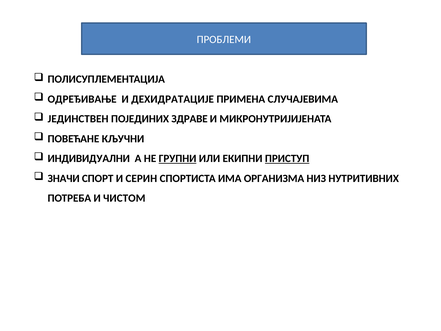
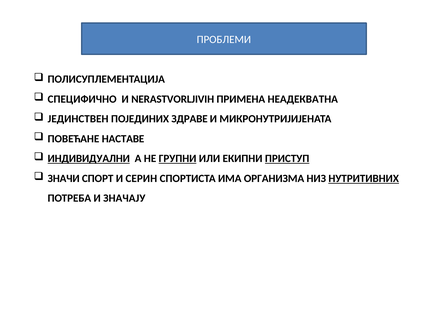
ОДРЕЂИВАЊЕ: ОДРЕЂИВАЊЕ -> СПЕЦИФИЧНО (82, 99)
ДЕХИДРАТАЦИЈЕ: ДЕХИДРАТАЦИЈЕ -> NERASTVORLJIVIH (173, 99)
СЛУЧАЈЕВИМА: СЛУЧАЈЕВИМА -> НЕАДЕКВАТНА (303, 99)
КЉУЧНИ: КЉУЧНИ -> НАСТАВЕ (123, 139)
ИНДИВИДУАЛНИ underline: none -> present (89, 159)
НУТРИТИВНИХ underline: none -> present (364, 178)
ЧИСТОМ: ЧИСТОМ -> ЗНАЧАЈУ (124, 198)
